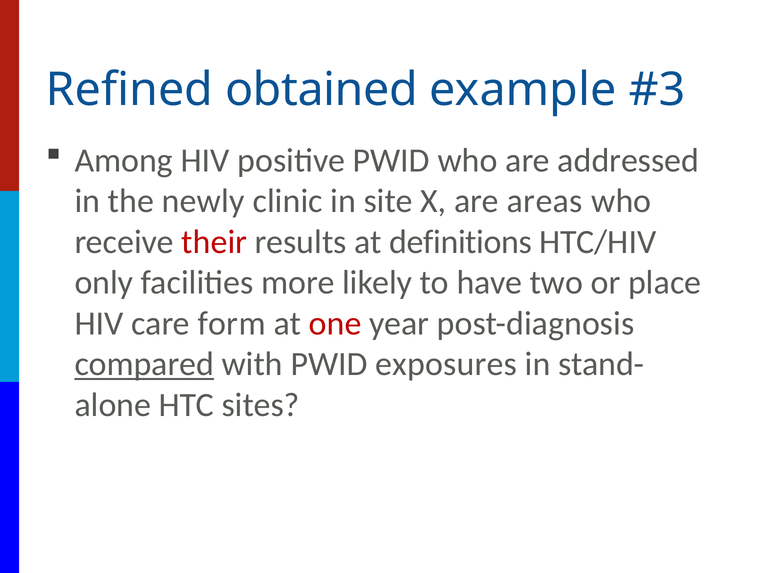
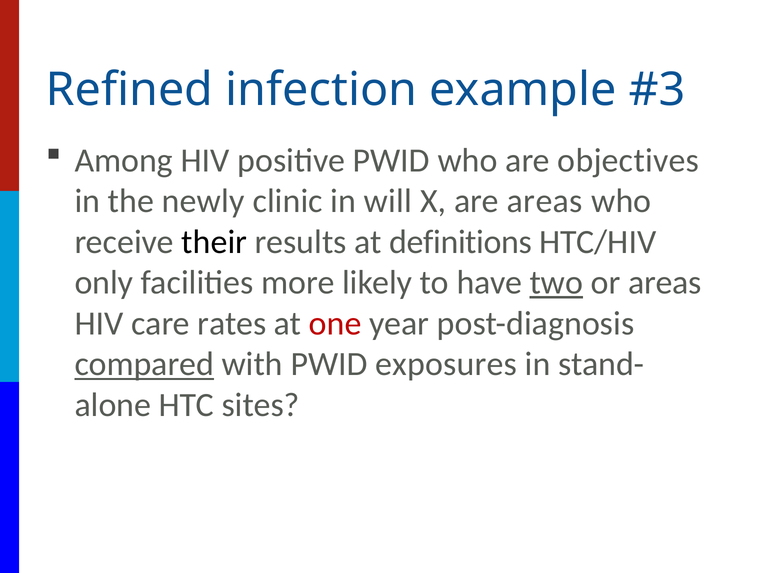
obtained: obtained -> infection (321, 90)
addressed: addressed -> objectives (628, 160)
site: site -> will (388, 201)
their colour: red -> black (214, 242)
two underline: none -> present (556, 283)
or place: place -> areas (665, 283)
form: form -> rates (232, 323)
